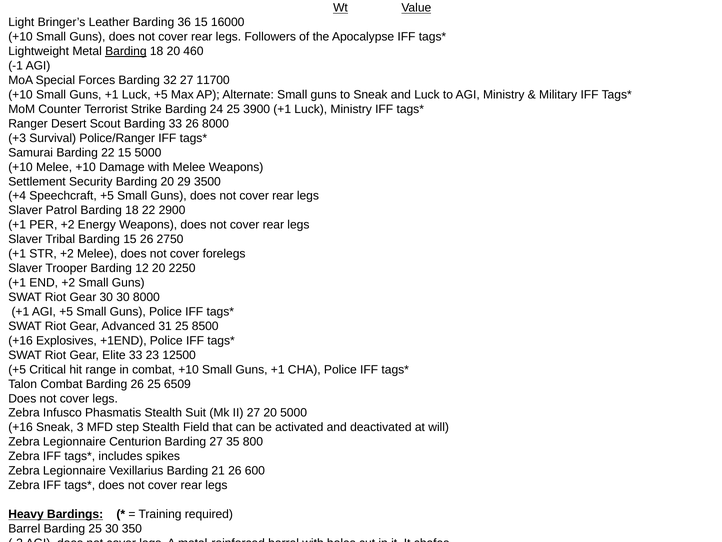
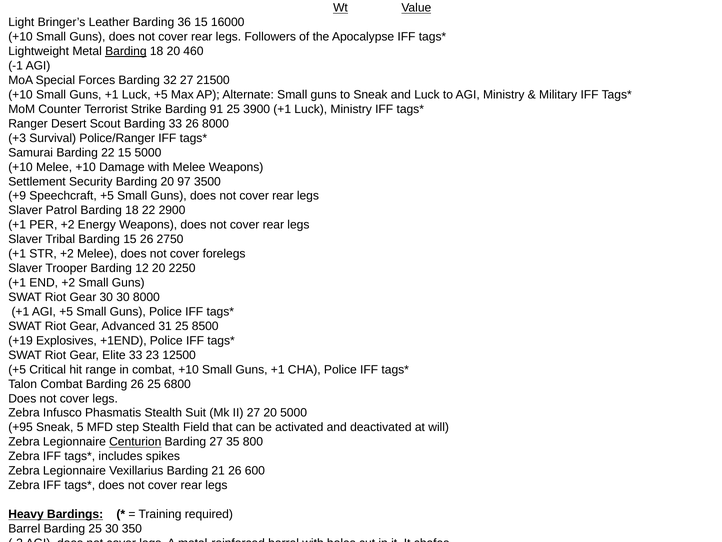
11700: 11700 -> 21500 (213, 80)
24: 24 -> 91 (216, 109)
29: 29 -> 97 (184, 181)
+4: +4 -> +9 (17, 196)
+16: +16 -> +19 (21, 340)
6509: 6509 -> 6800 (177, 384)
+16: +16 -> +95 (21, 427)
3: 3 -> 5 (80, 427)
Centurion underline: none -> present (135, 442)
